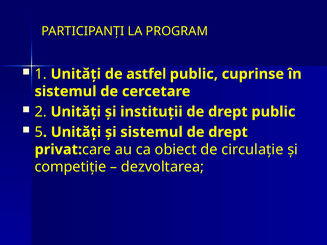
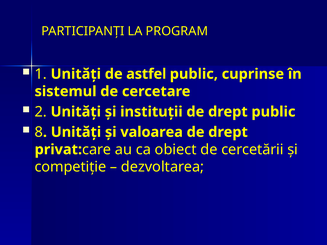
5: 5 -> 8 (39, 132)
şi sistemul: sistemul -> valoarea (152, 132)
circulaţie: circulaţie -> cercetării (252, 150)
